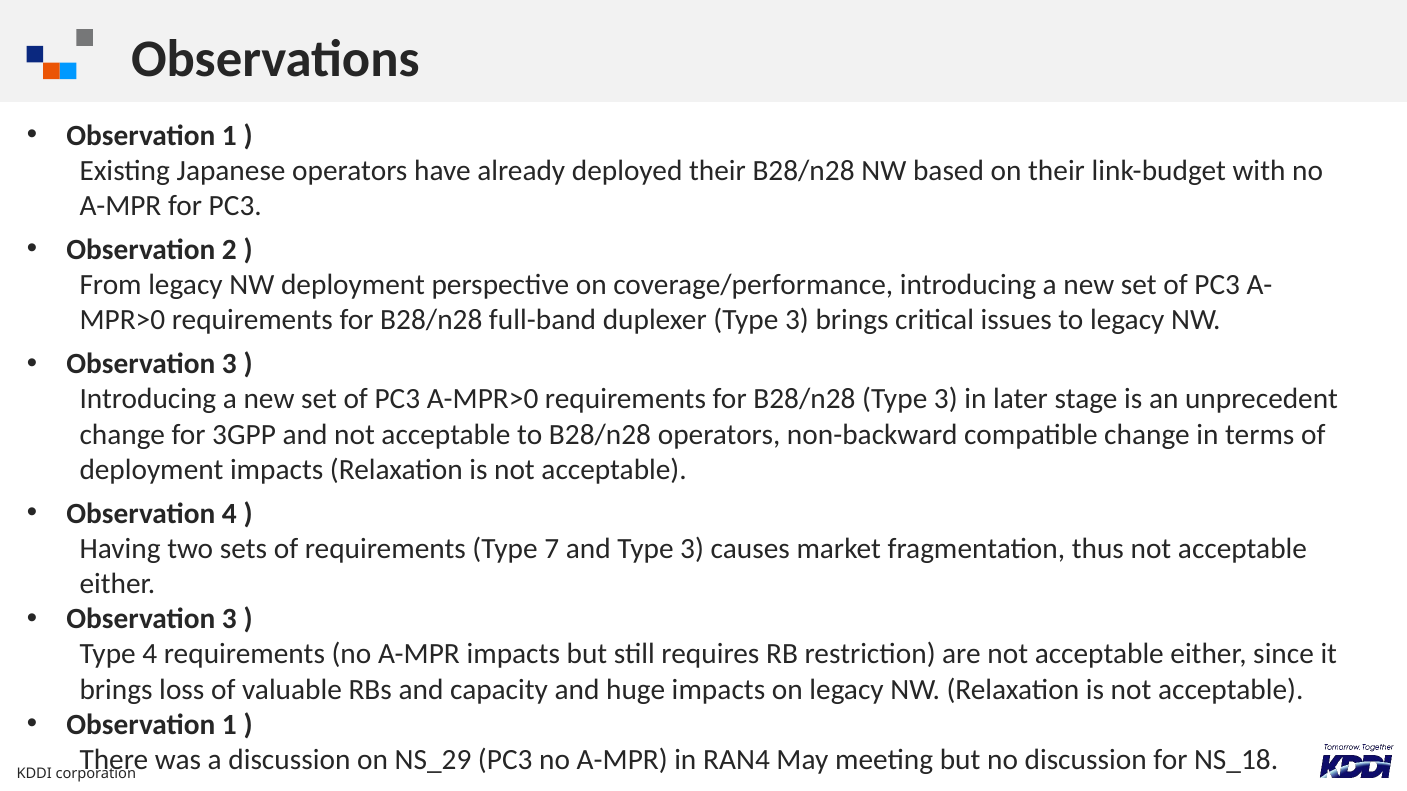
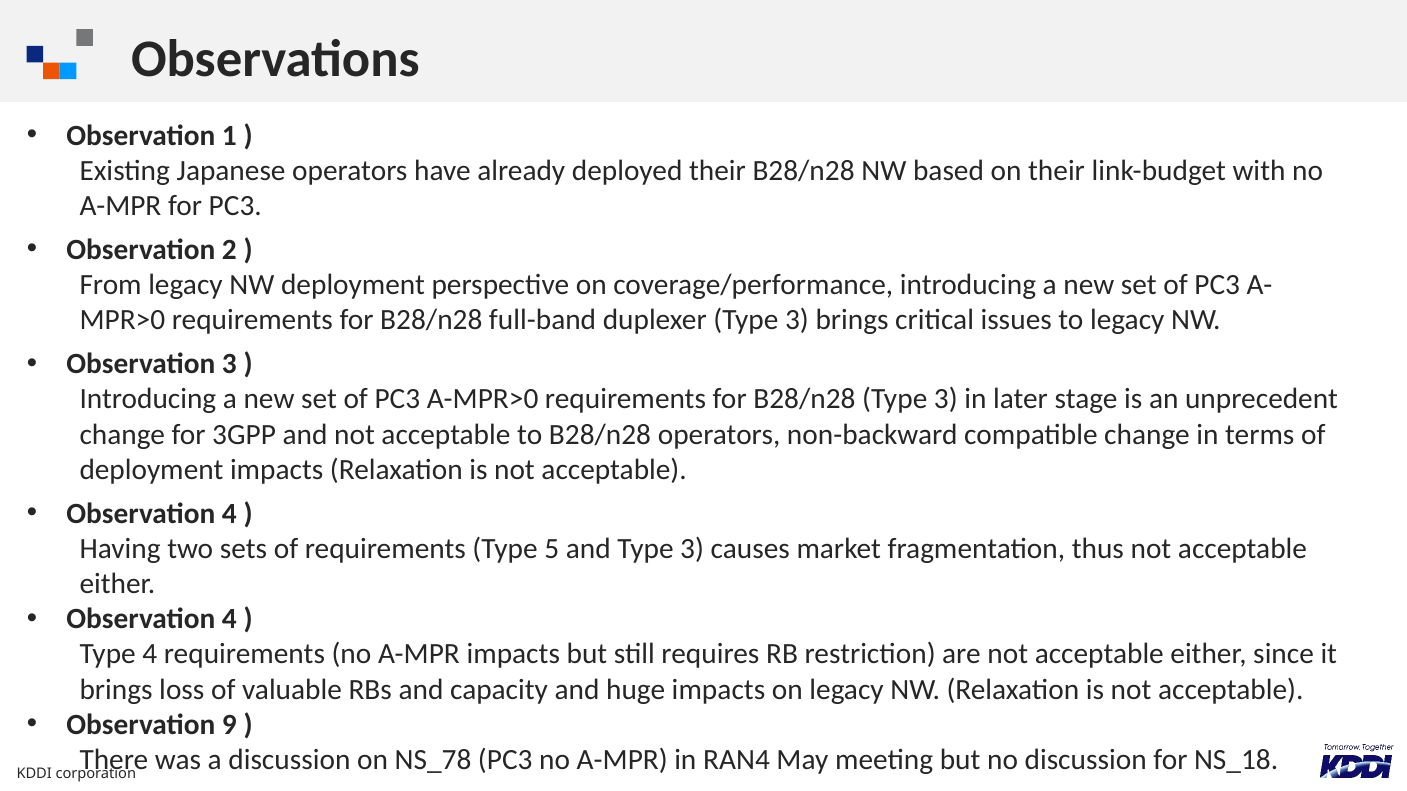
7: 7 -> 5 (552, 549)
3: 3 -> 4 (229, 619)
1: 1 -> 9 (229, 725)
NS_29: NS_29 -> NS_78 (433, 760)
